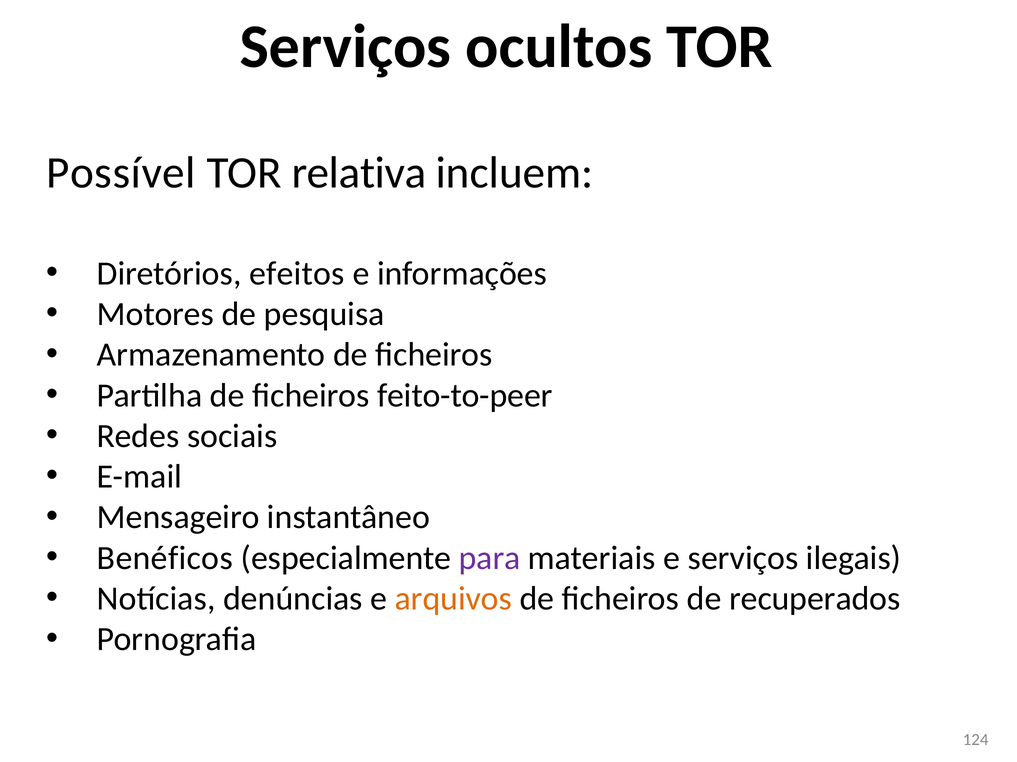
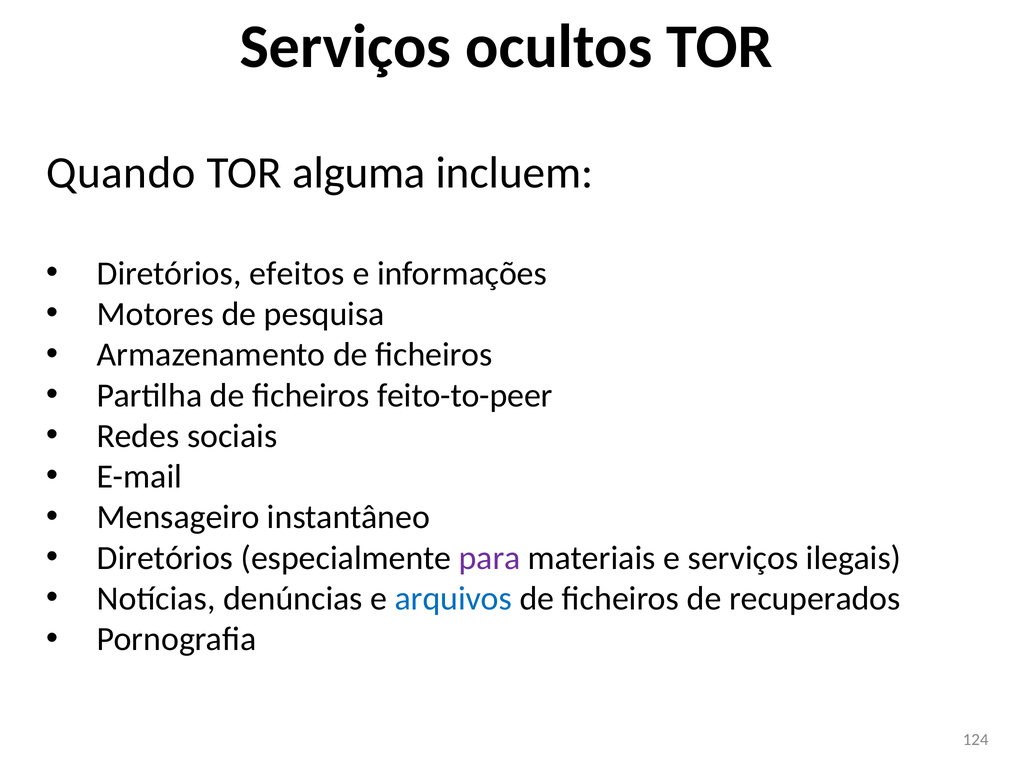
Possível: Possível -> Quando (121, 173)
relativa: relativa -> alguma (359, 173)
Benéficos: Benéficos -> Diretórios (165, 558)
arquivos colour: orange -> blue (453, 599)
